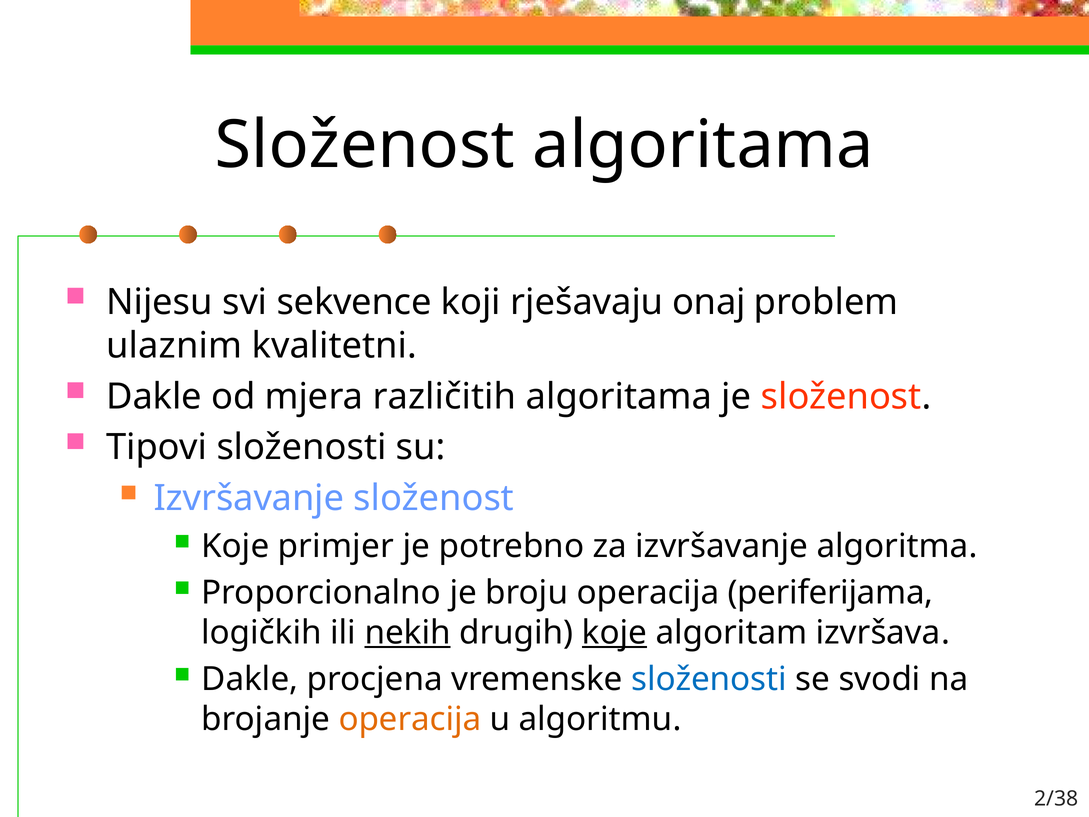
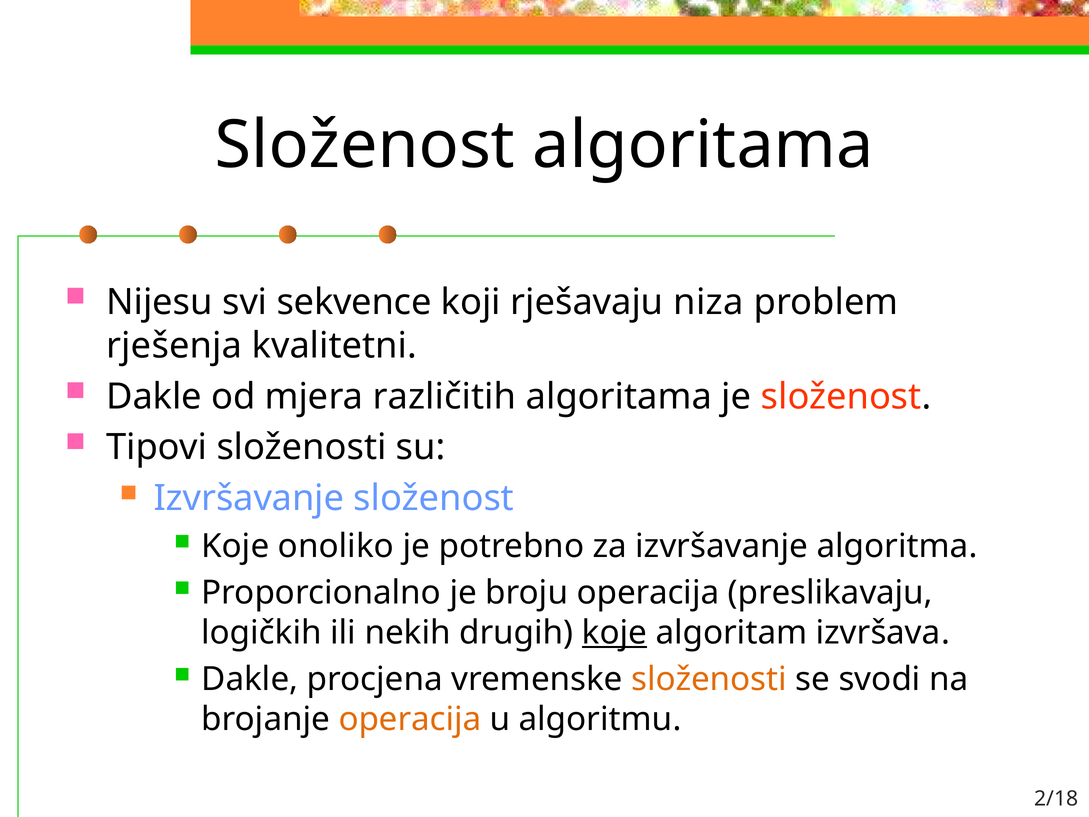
onaj: onaj -> niza (709, 302)
ulaznim: ulaznim -> rješenja (174, 346)
primjer: primjer -> onoliko (336, 546)
periferijama: periferijama -> preslikavaju (830, 593)
nekih underline: present -> none (408, 633)
složenosti colour: blue -> orange (709, 679)
2/38: 2/38 -> 2/18 (1056, 798)
